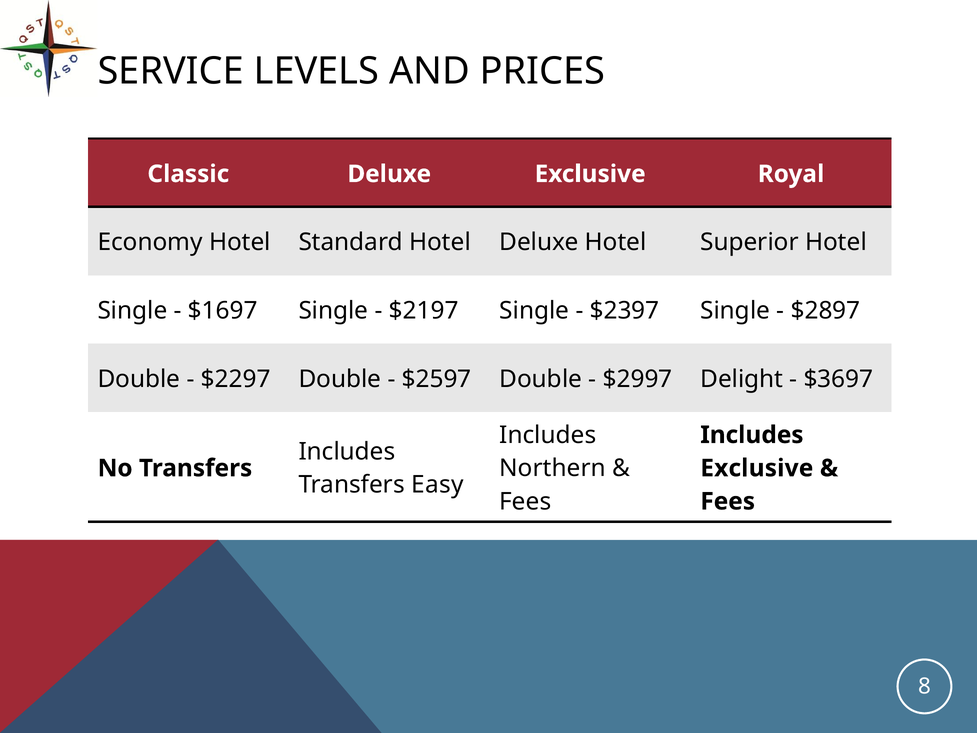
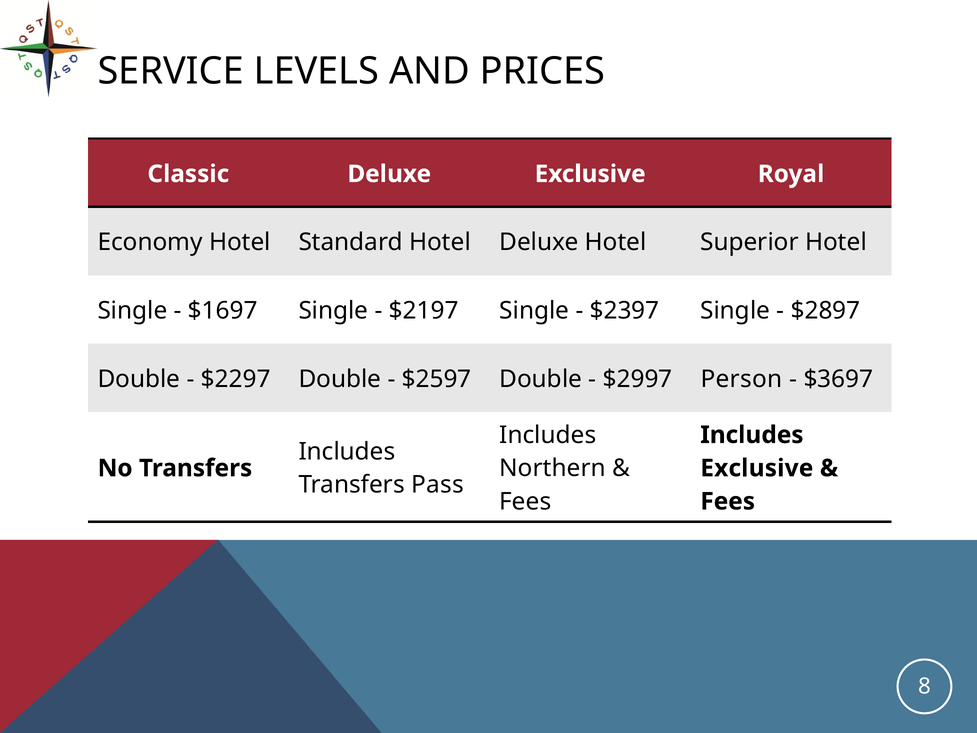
Delight: Delight -> Person (742, 379)
Easy: Easy -> Pass (437, 485)
